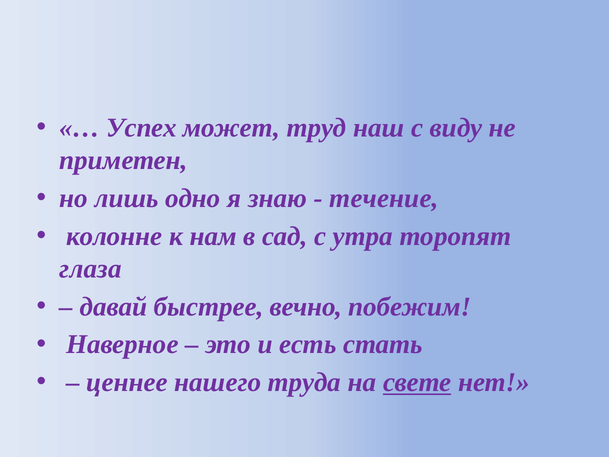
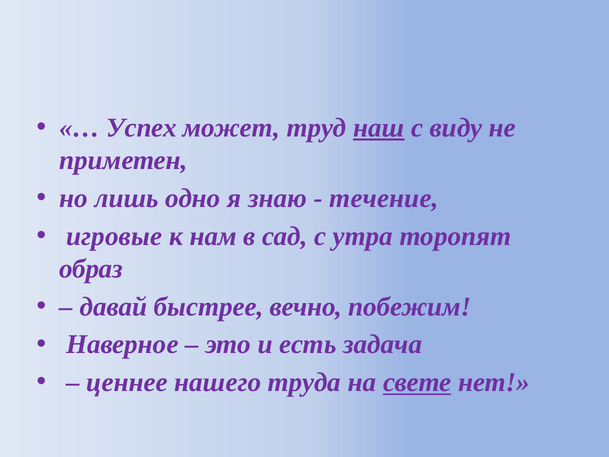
наш underline: none -> present (379, 128)
колонне: колонне -> игровые (114, 236)
глаза: глаза -> образ (91, 269)
стать: стать -> задача (383, 344)
